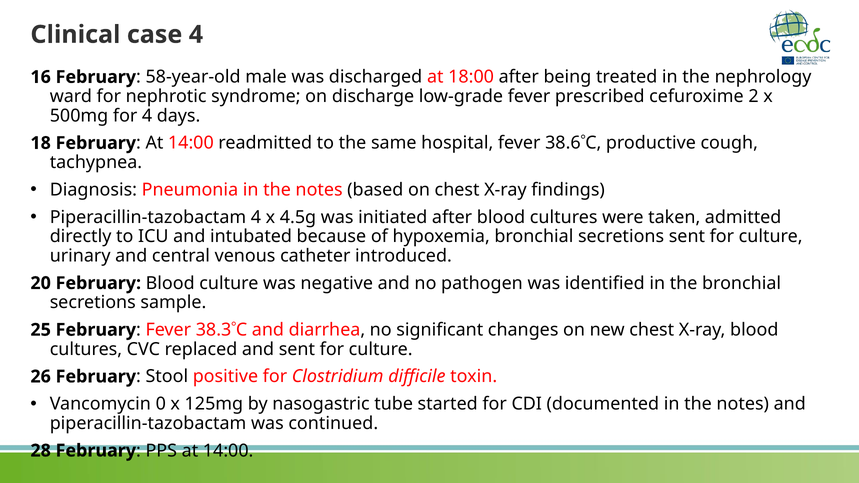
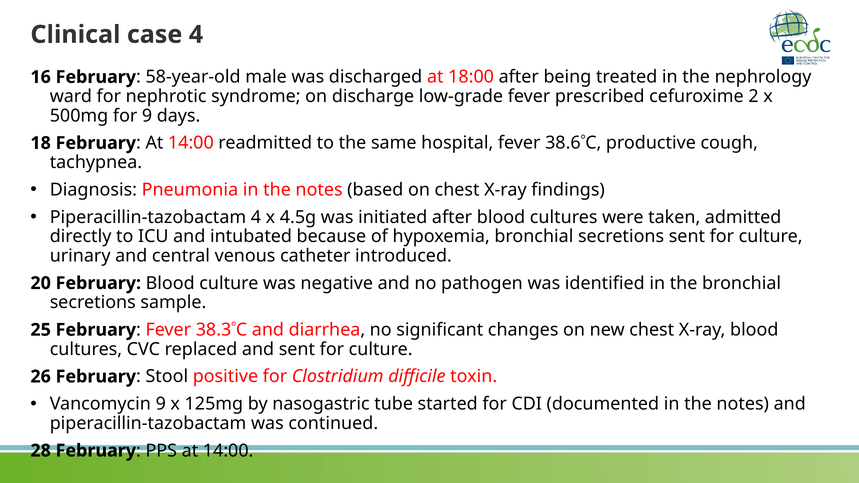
for 4: 4 -> 9 (147, 116)
Vancomycin 0: 0 -> 9 (161, 404)
